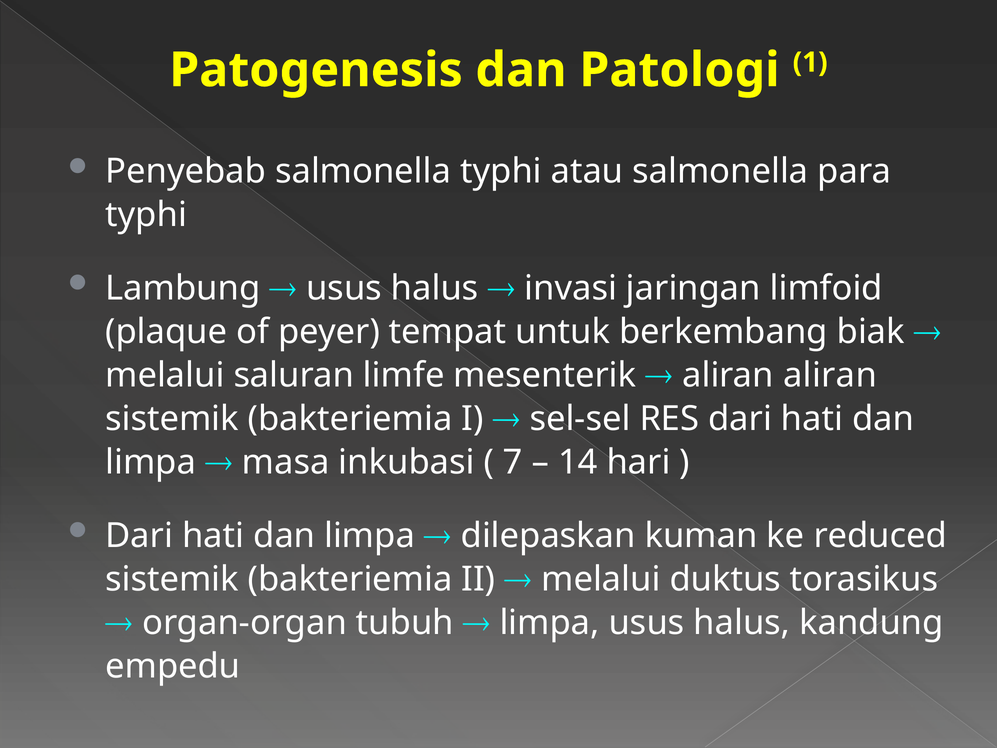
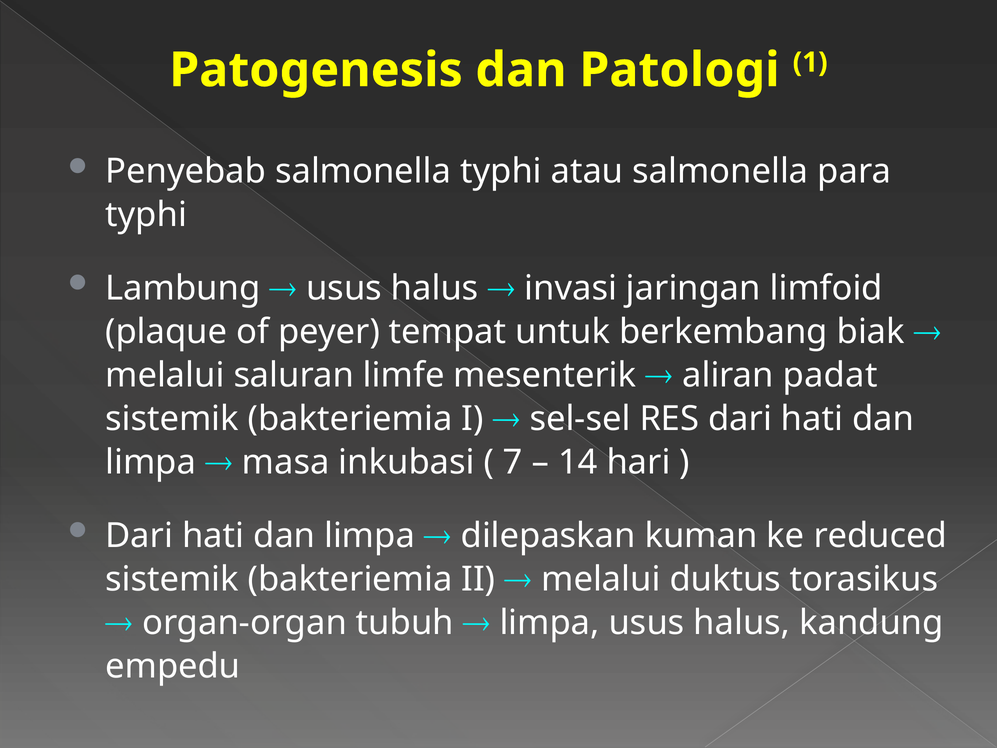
aliran aliran: aliran -> padat (830, 375)
